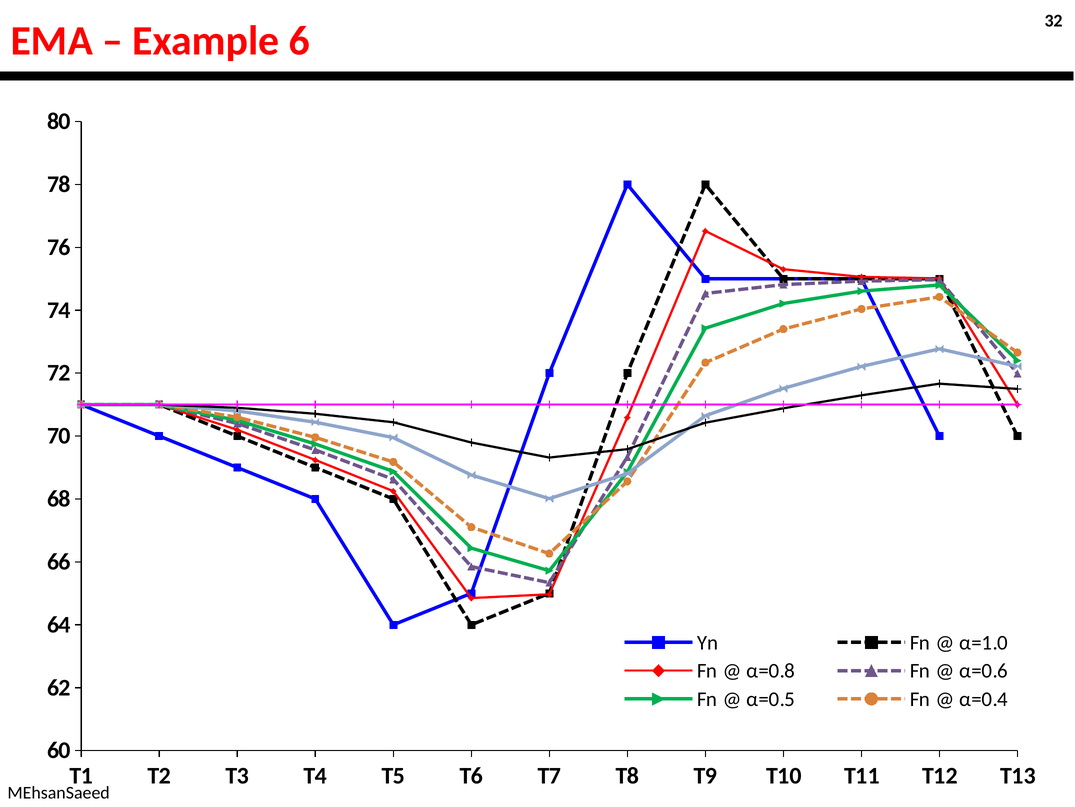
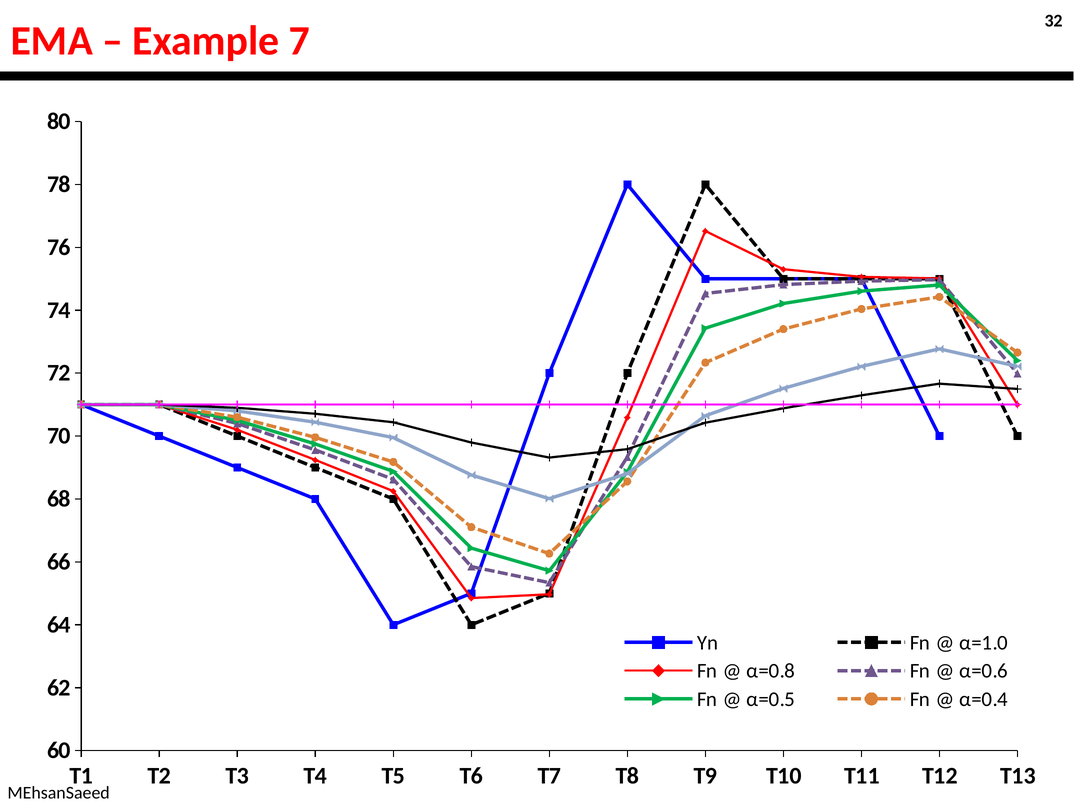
6: 6 -> 7 (299, 41)
